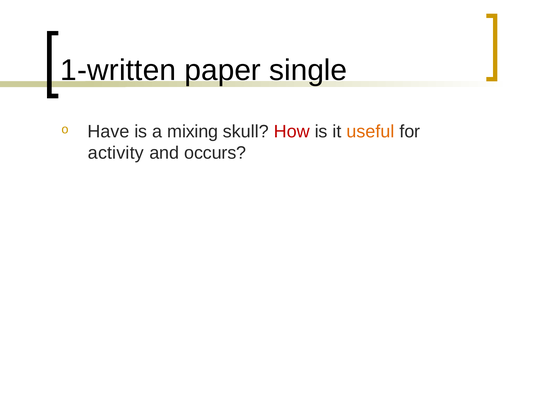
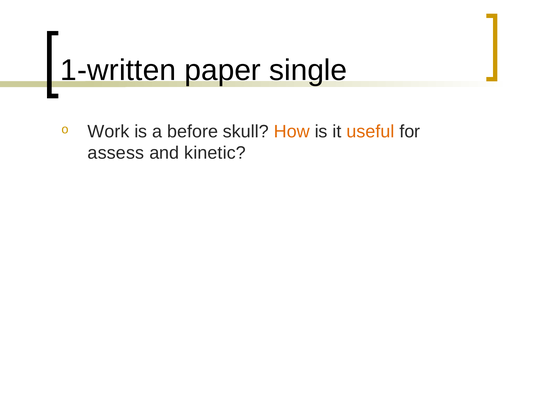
Have: Have -> Work (108, 131)
mixing: mixing -> before (193, 131)
How colour: red -> orange (292, 131)
activity: activity -> assess (116, 153)
occurs: occurs -> kinetic (215, 153)
